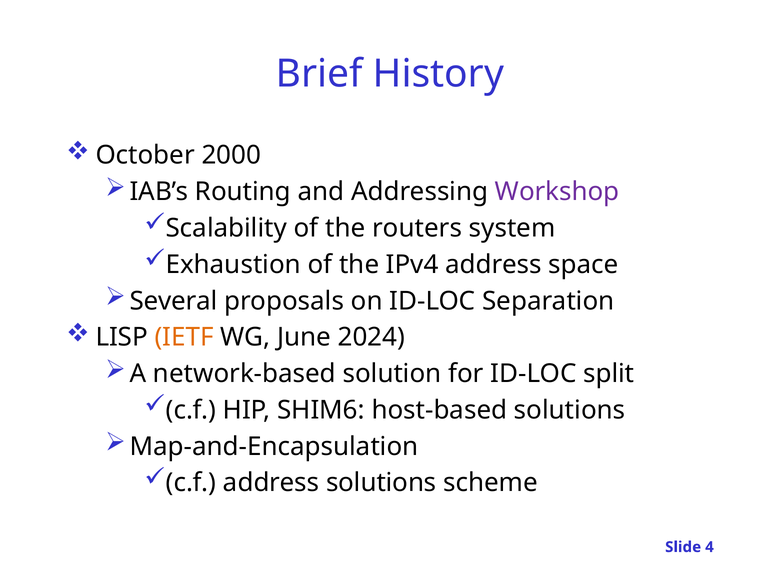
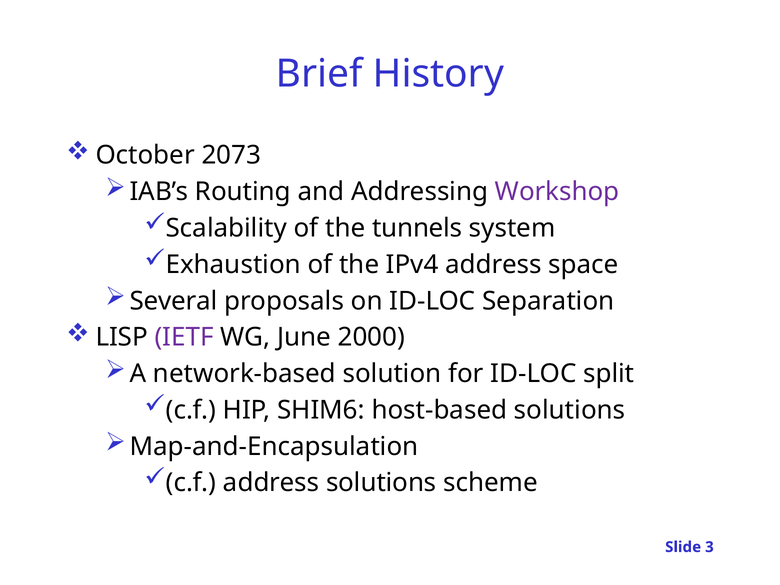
2000: 2000 -> 2073 (231, 155)
routers: routers -> tunnels (417, 228)
IETF colour: orange -> purple (184, 337)
2024: 2024 -> 2000 (371, 337)
4: 4 -> 3 (709, 547)
